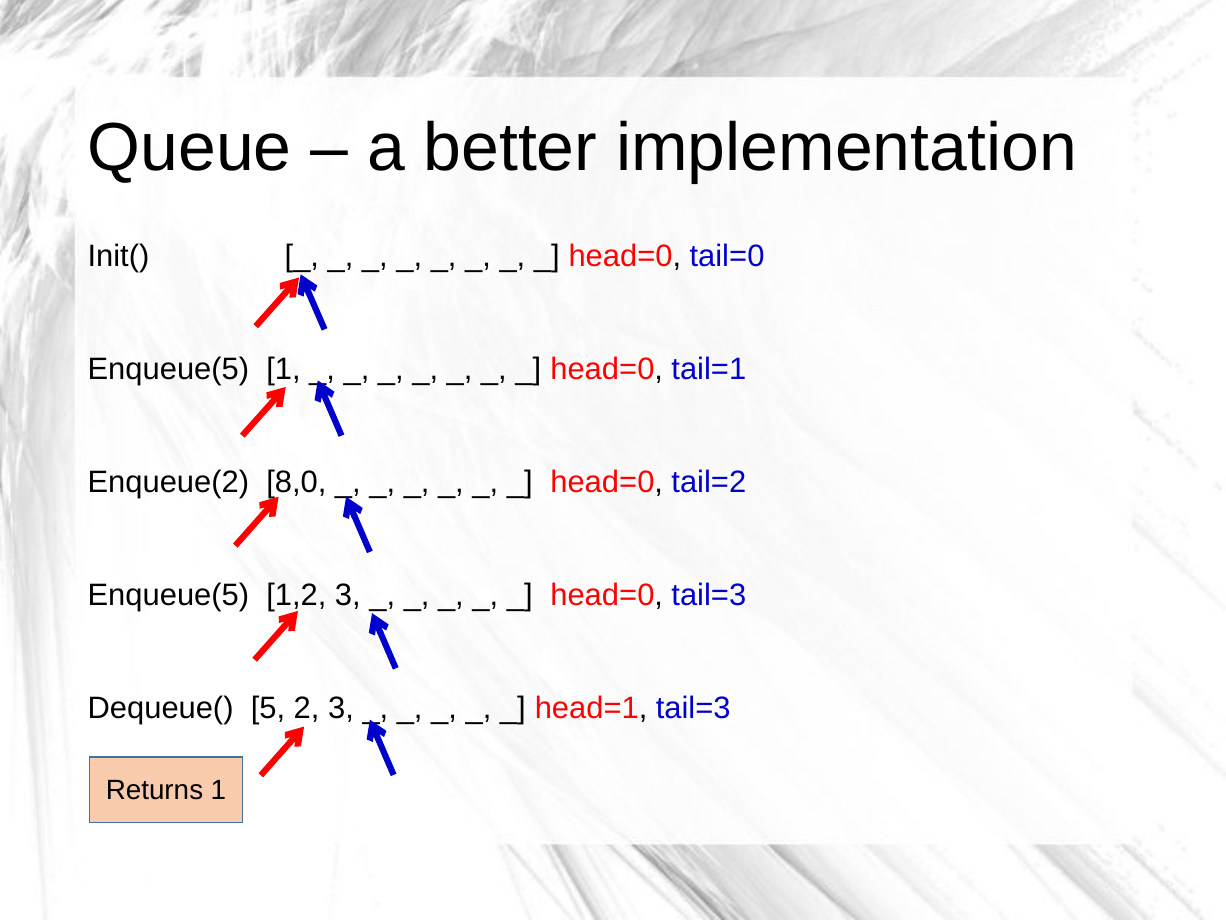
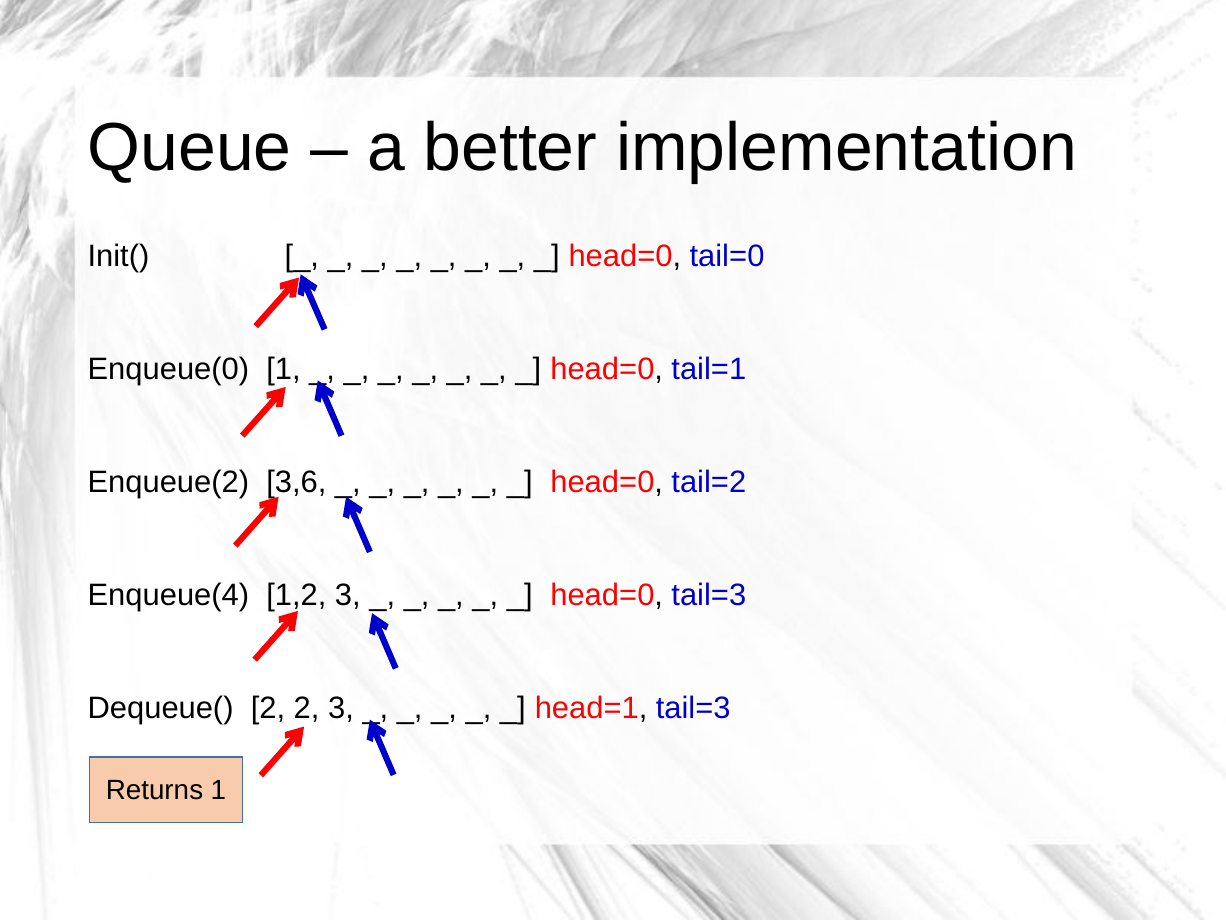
Enqueue(5: Enqueue(5 -> Enqueue(0 (168, 369)
8,0: 8,0 -> 3,6 (296, 482)
Enqueue(5: Enqueue(5 -> Enqueue(4 (168, 595)
Dequeue( 5: 5 -> 2 (268, 708)
